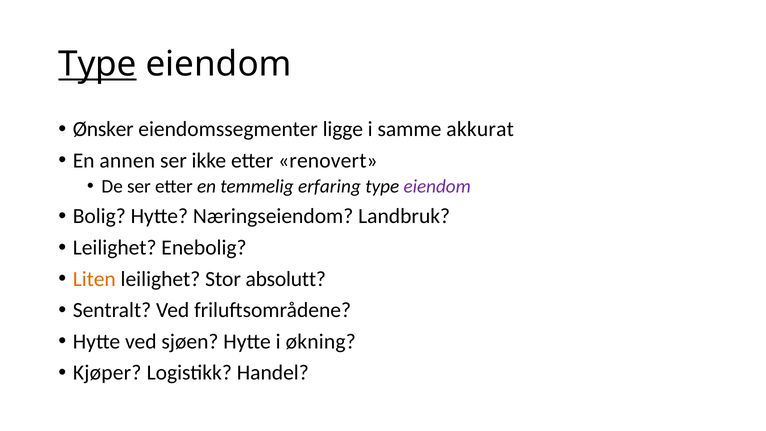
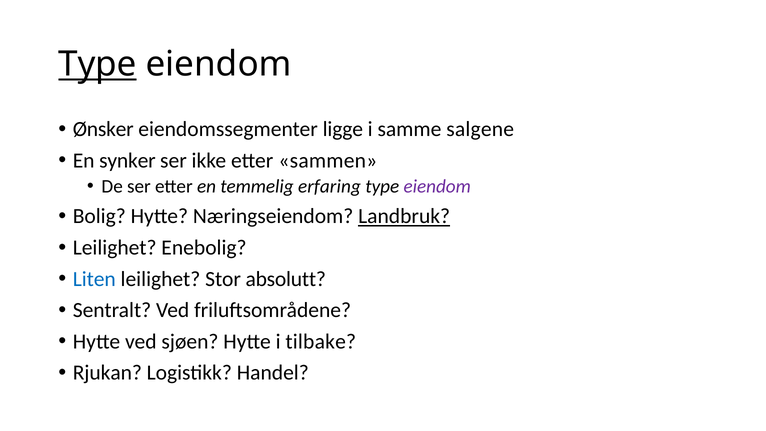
akkurat: akkurat -> salgene (480, 129)
annen: annen -> synker (127, 160)
renovert: renovert -> sammen (328, 160)
Landbruk underline: none -> present (404, 216)
Liten colour: orange -> blue (94, 279)
økning: økning -> tilbake (321, 341)
Kjøper: Kjøper -> Rjukan (107, 373)
